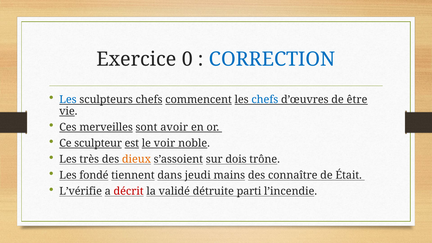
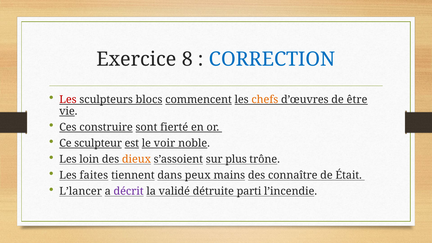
0: 0 -> 8 (187, 59)
Les colour: blue -> red (68, 99)
sculpteurs chefs: chefs -> blocs (149, 99)
chefs colour: blue -> orange (265, 99)
merveilles: merveilles -> construire (106, 127)
avoir: avoir -> fierté (174, 127)
très: très -> loin (89, 159)
dois: dois -> plus (236, 159)
fondé: fondé -> faites (94, 175)
jeudi: jeudi -> peux (198, 175)
L’vérifie: L’vérifie -> L’lancer (81, 191)
décrit colour: red -> purple (129, 191)
